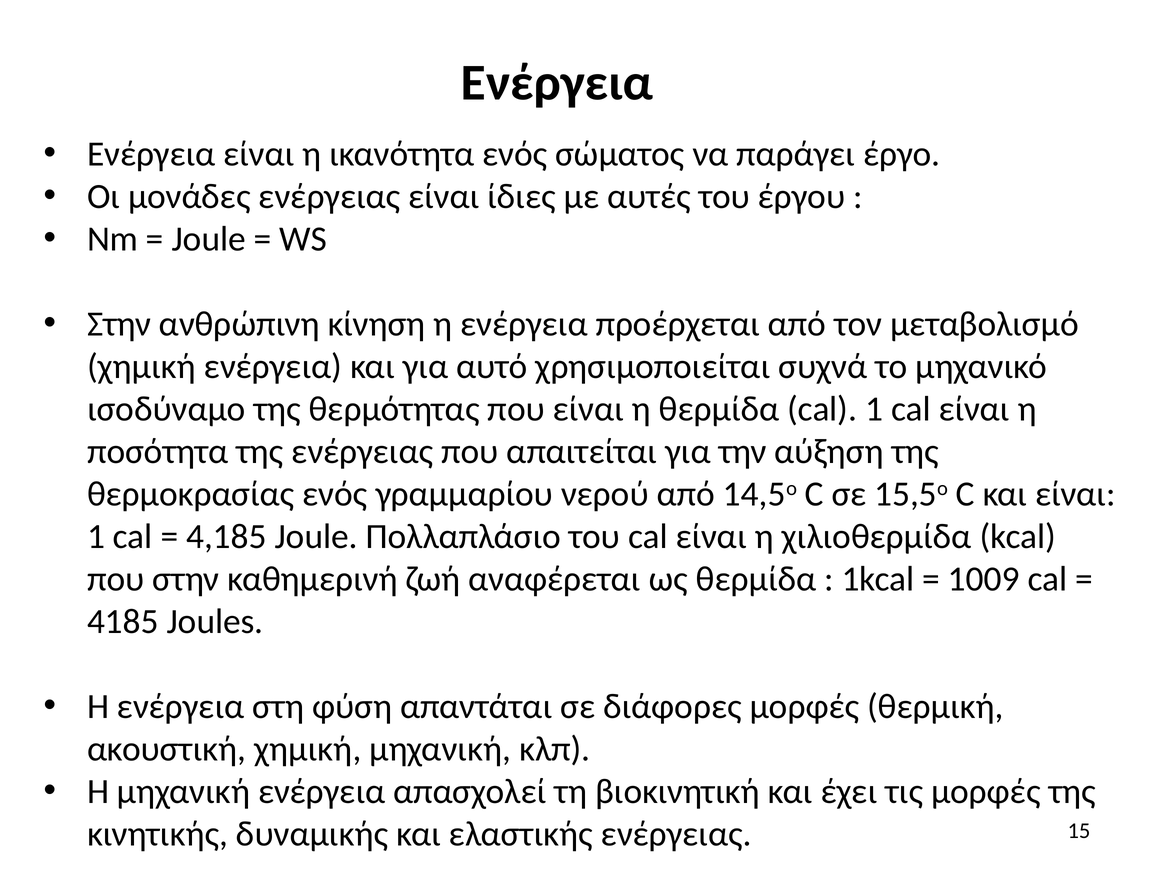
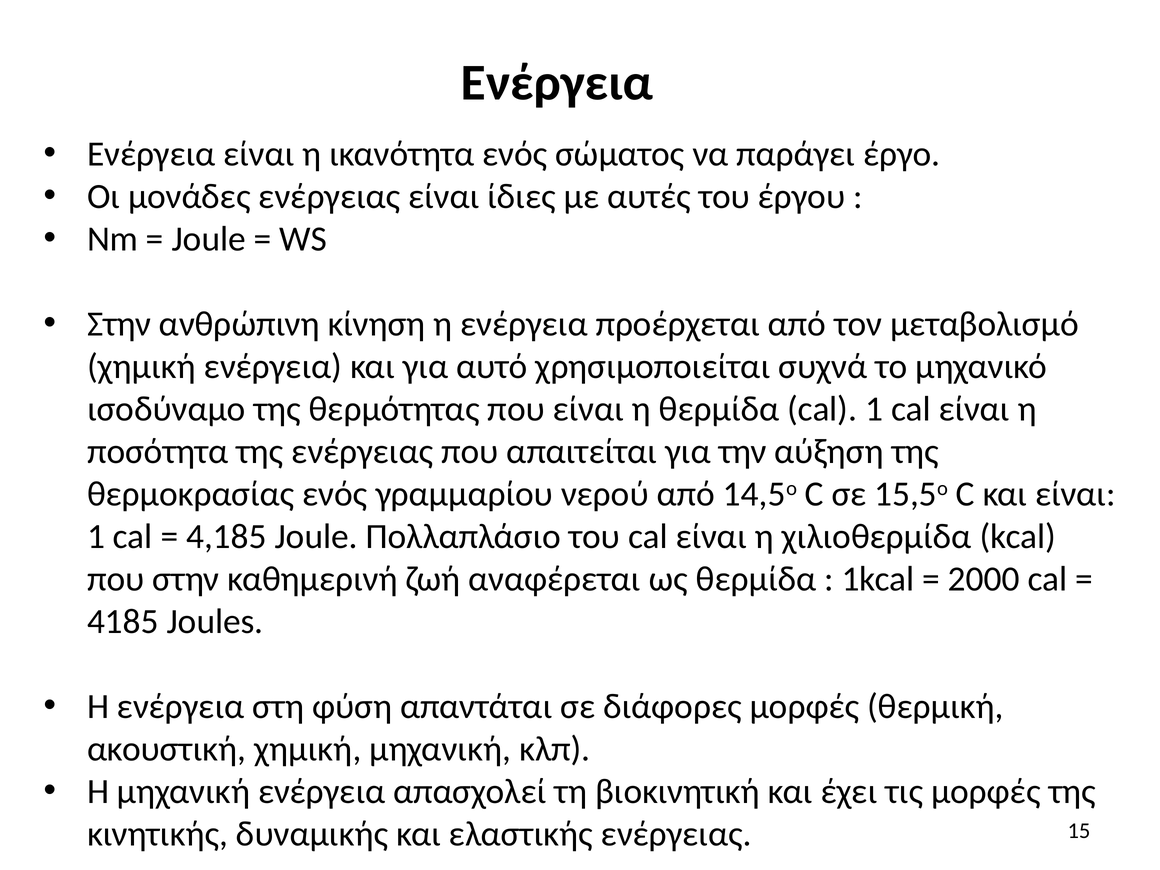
1009: 1009 -> 2000 (984, 579)
